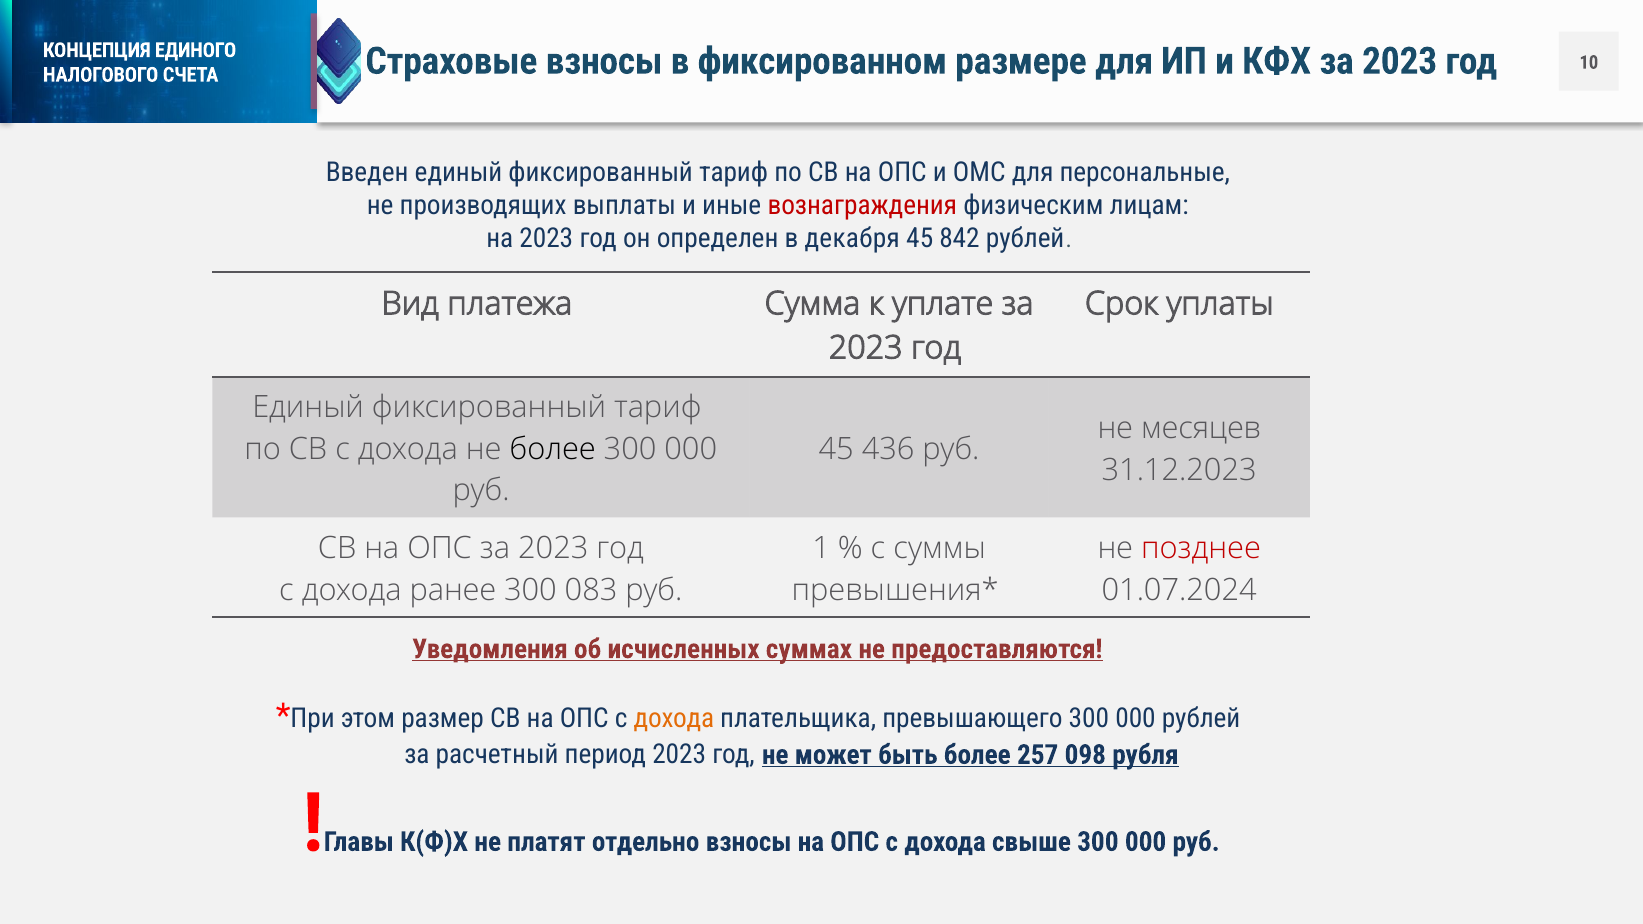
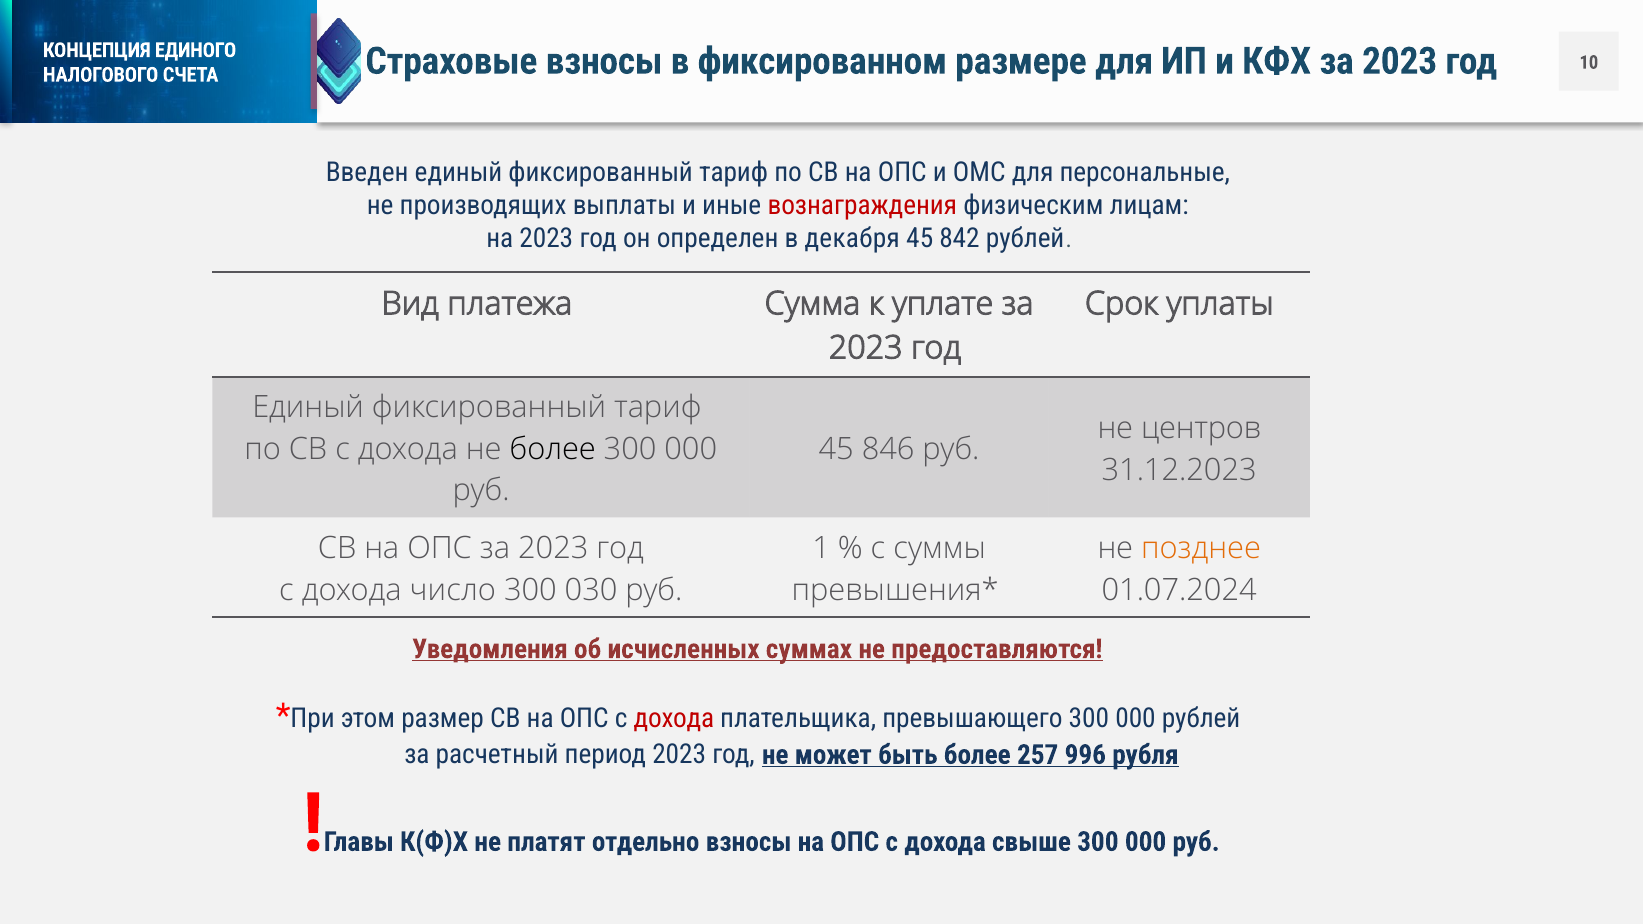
месяцев: месяцев -> центров (1201, 428)
436: 436 -> 846 (888, 449)
позднее colour: red -> orange (1201, 548)
ранее: ранее -> число (453, 590)
083: 083 -> 030 (591, 590)
дохода colour: orange -> red (674, 718)
098: 098 -> 996 (1085, 755)
